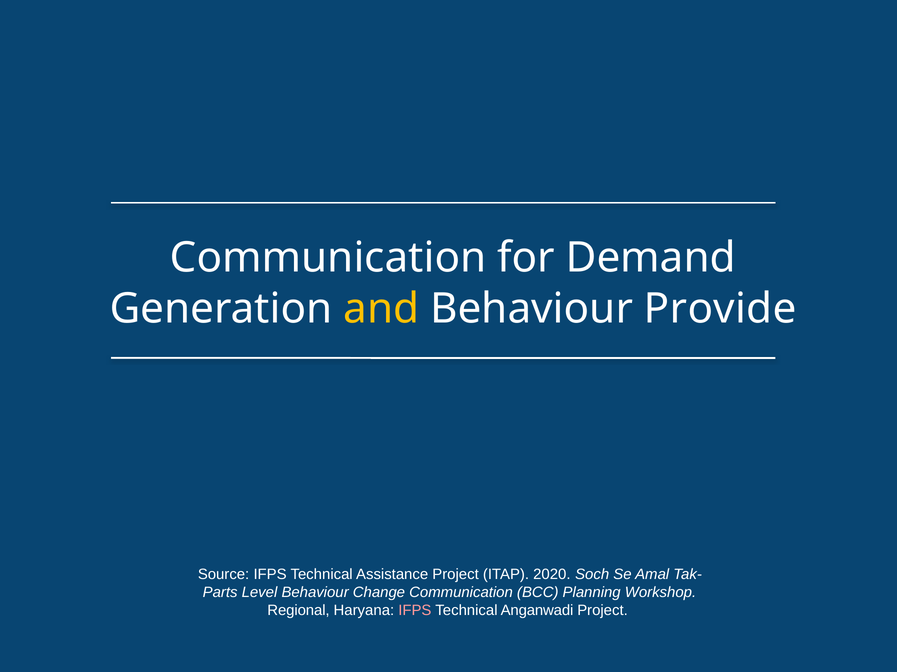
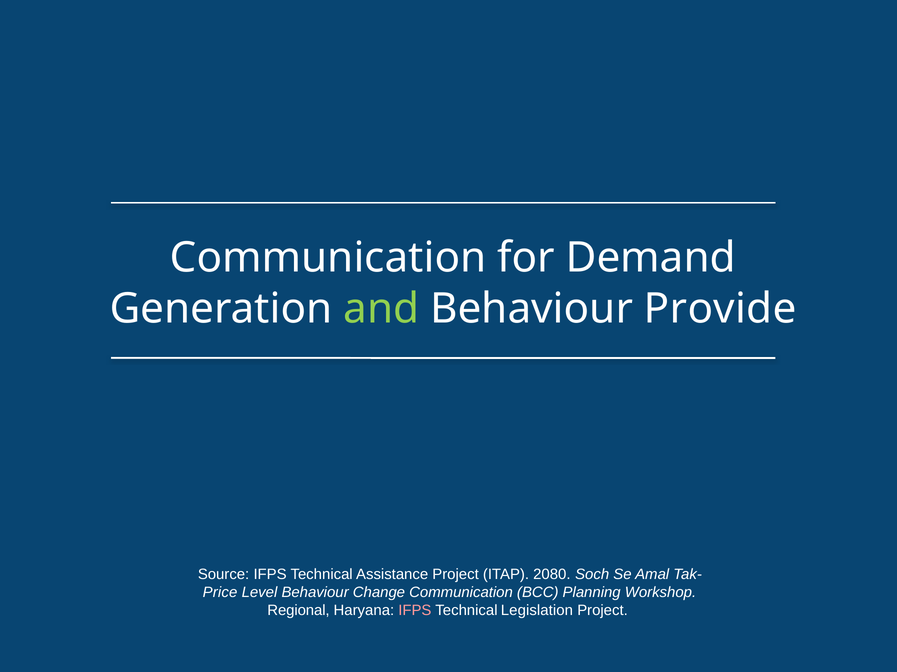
and colour: yellow -> light green (381, 309)
2020: 2020 -> 2080 (552, 575)
Parts: Parts -> Price (220, 593)
Anganwadi: Anganwadi -> Legislation (537, 611)
